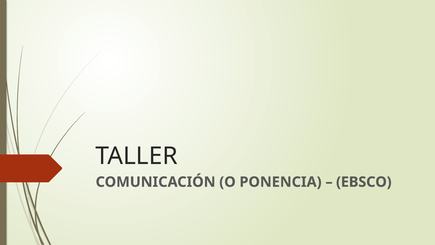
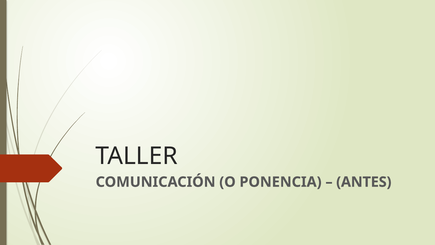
EBSCO: EBSCO -> ANTES (364, 182)
